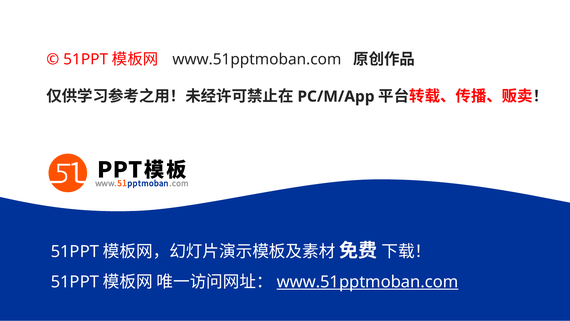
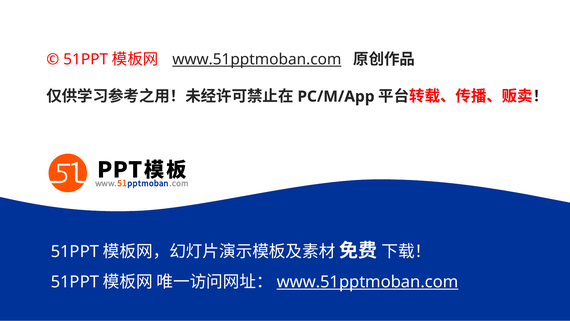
www.51pptmoban.com underline: none -> present (257, 59)
